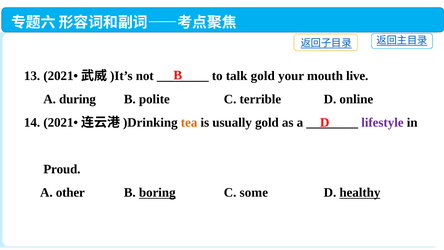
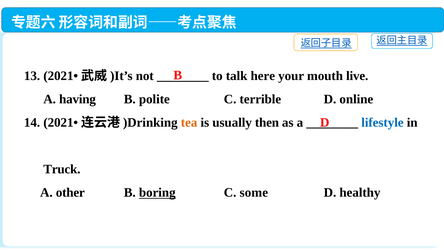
talk gold: gold -> here (263, 76)
during: during -> having (77, 99)
usually gold: gold -> then (267, 123)
lifestyle colour: purple -> blue (382, 123)
Proud: Proud -> Truck (62, 169)
healthy underline: present -> none (360, 192)
